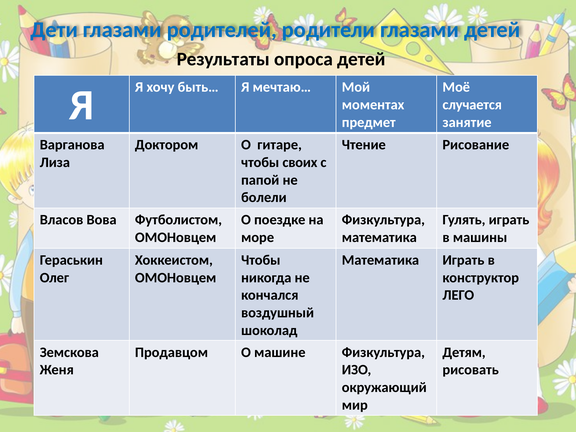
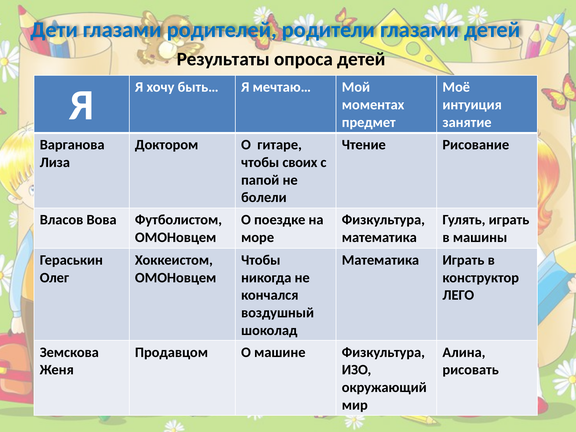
случается: случается -> интуиция (472, 105)
Детям: Детям -> Алина (464, 352)
